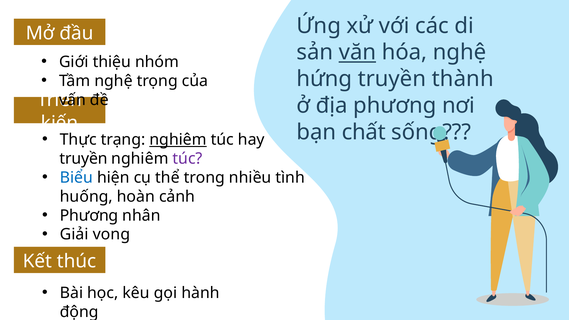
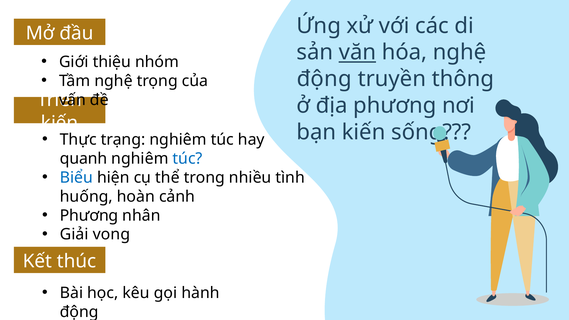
hứng: hứng -> động (324, 79)
thành: thành -> thông (463, 79)
bạn chất: chất -> kiến (364, 132)
nghiêm underline: present -> none (178, 140)
truyền: truyền -> quanh (84, 159)
túc colour: purple -> blue (188, 159)
